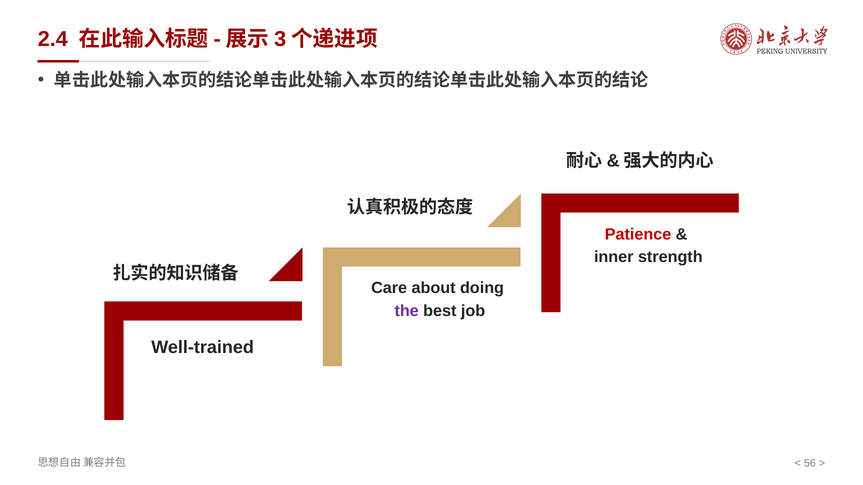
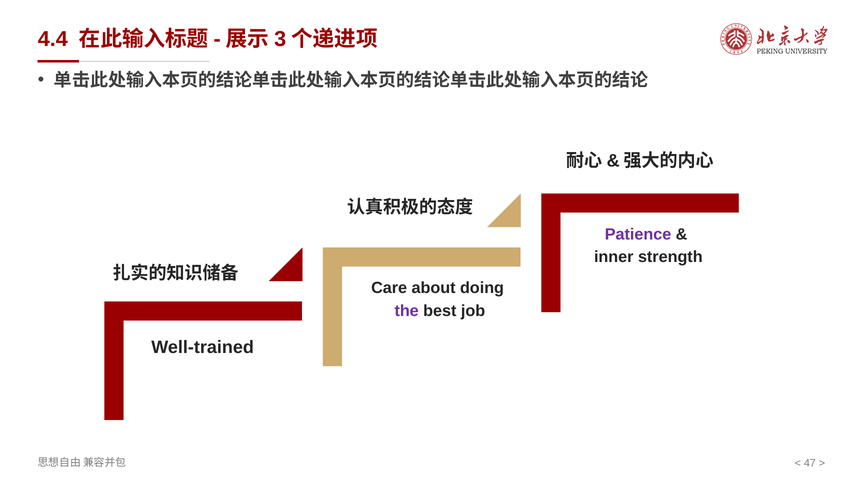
2.4: 2.4 -> 4.4 (53, 39)
Patience colour: red -> purple (638, 235)
56: 56 -> 47 (810, 464)
